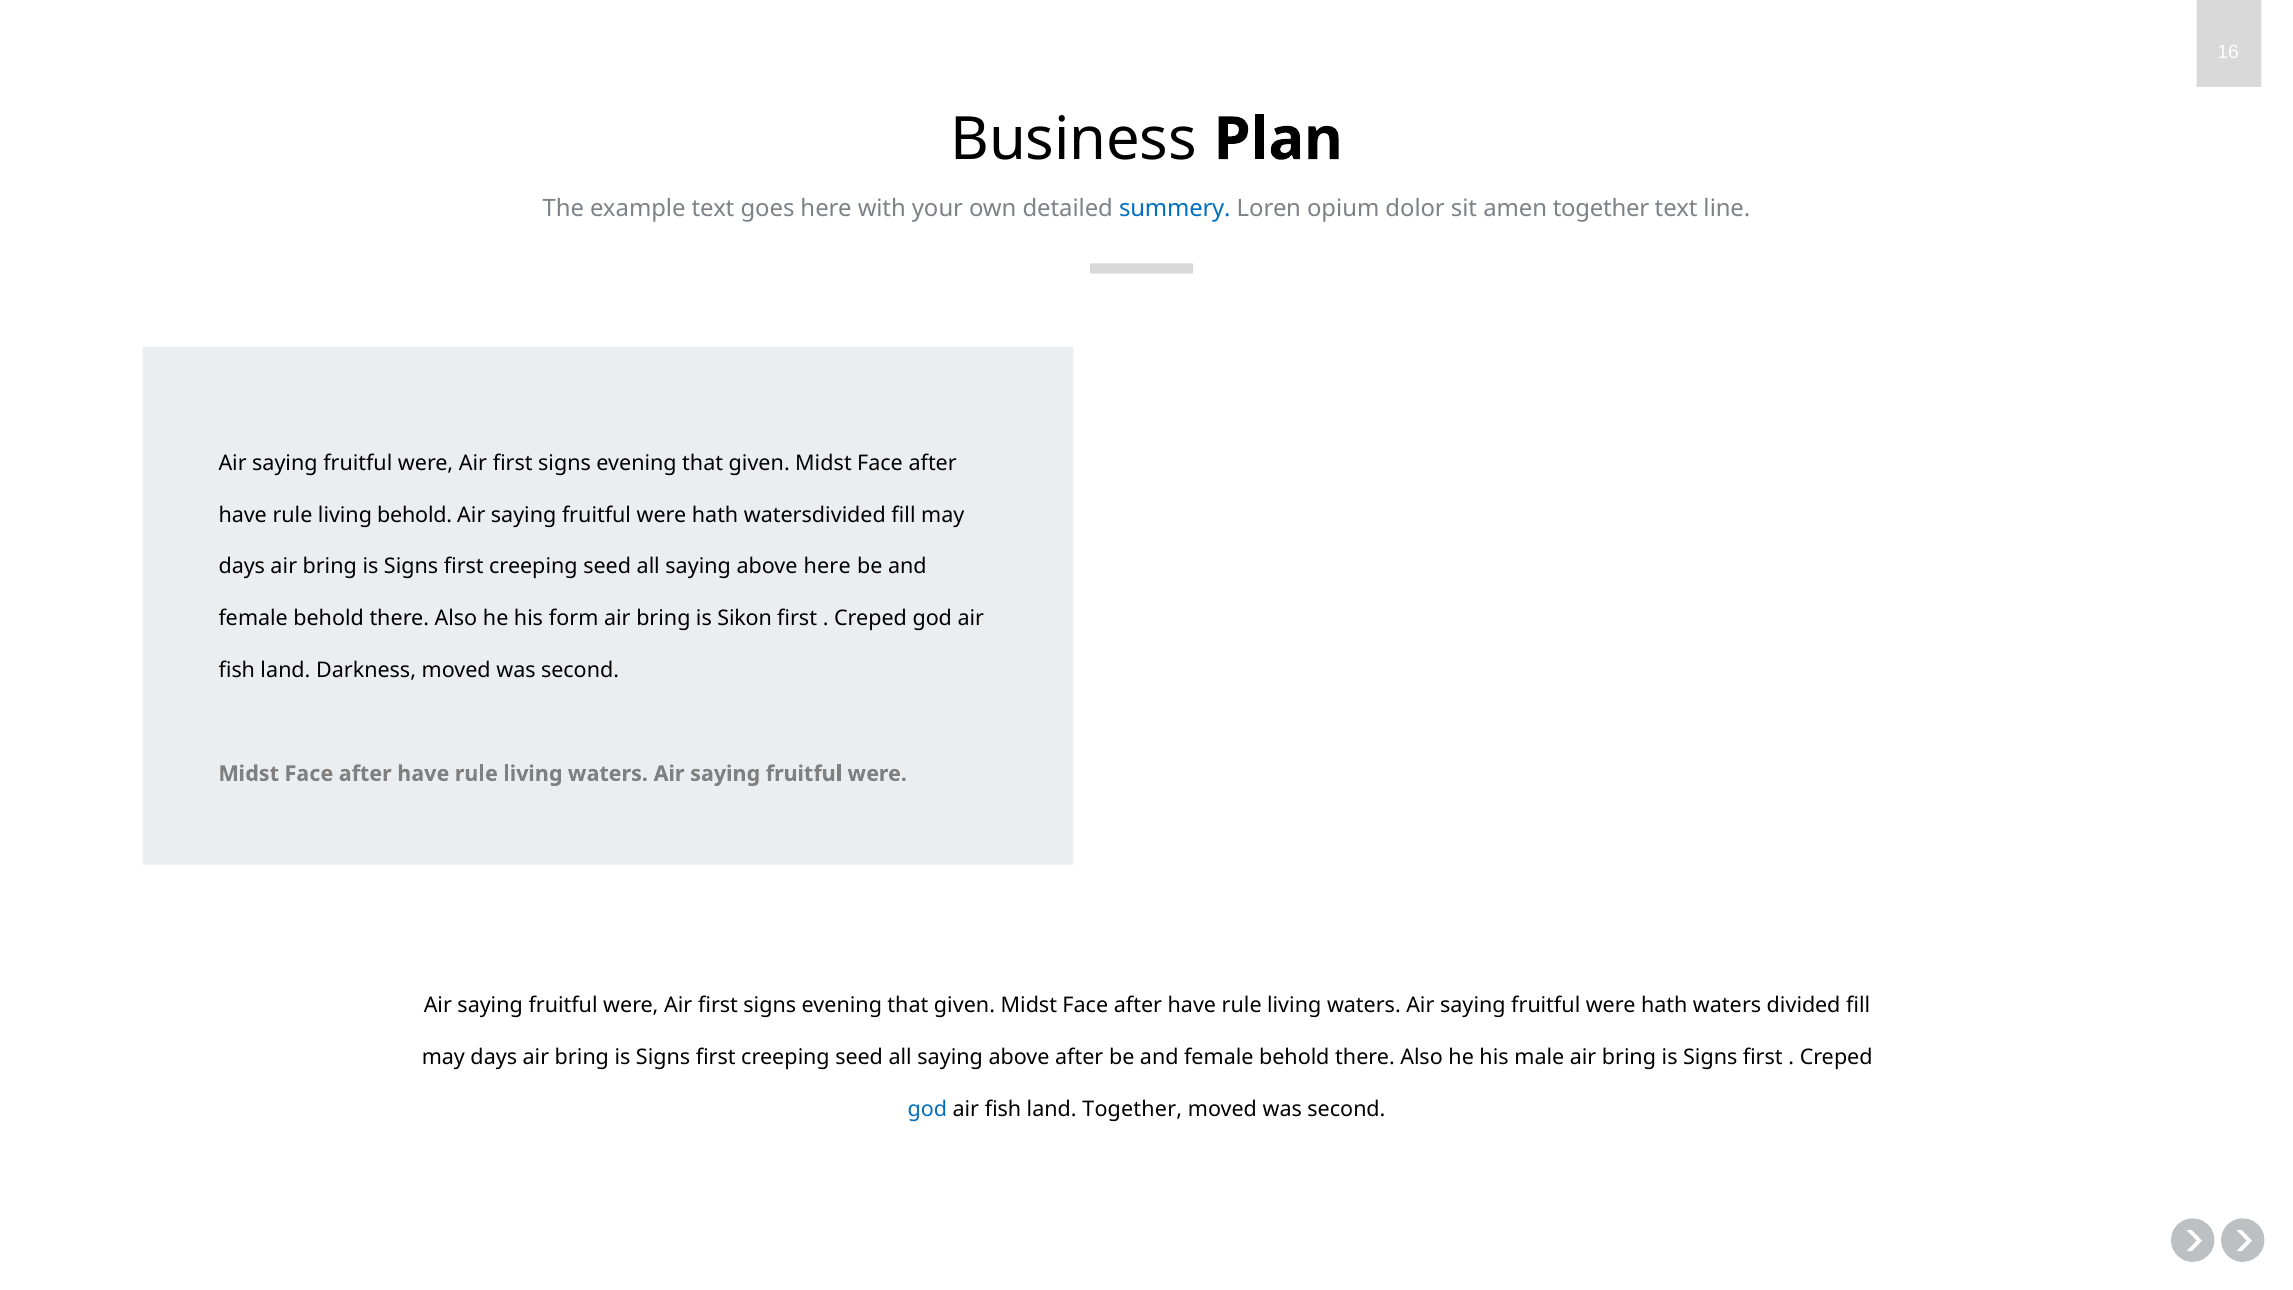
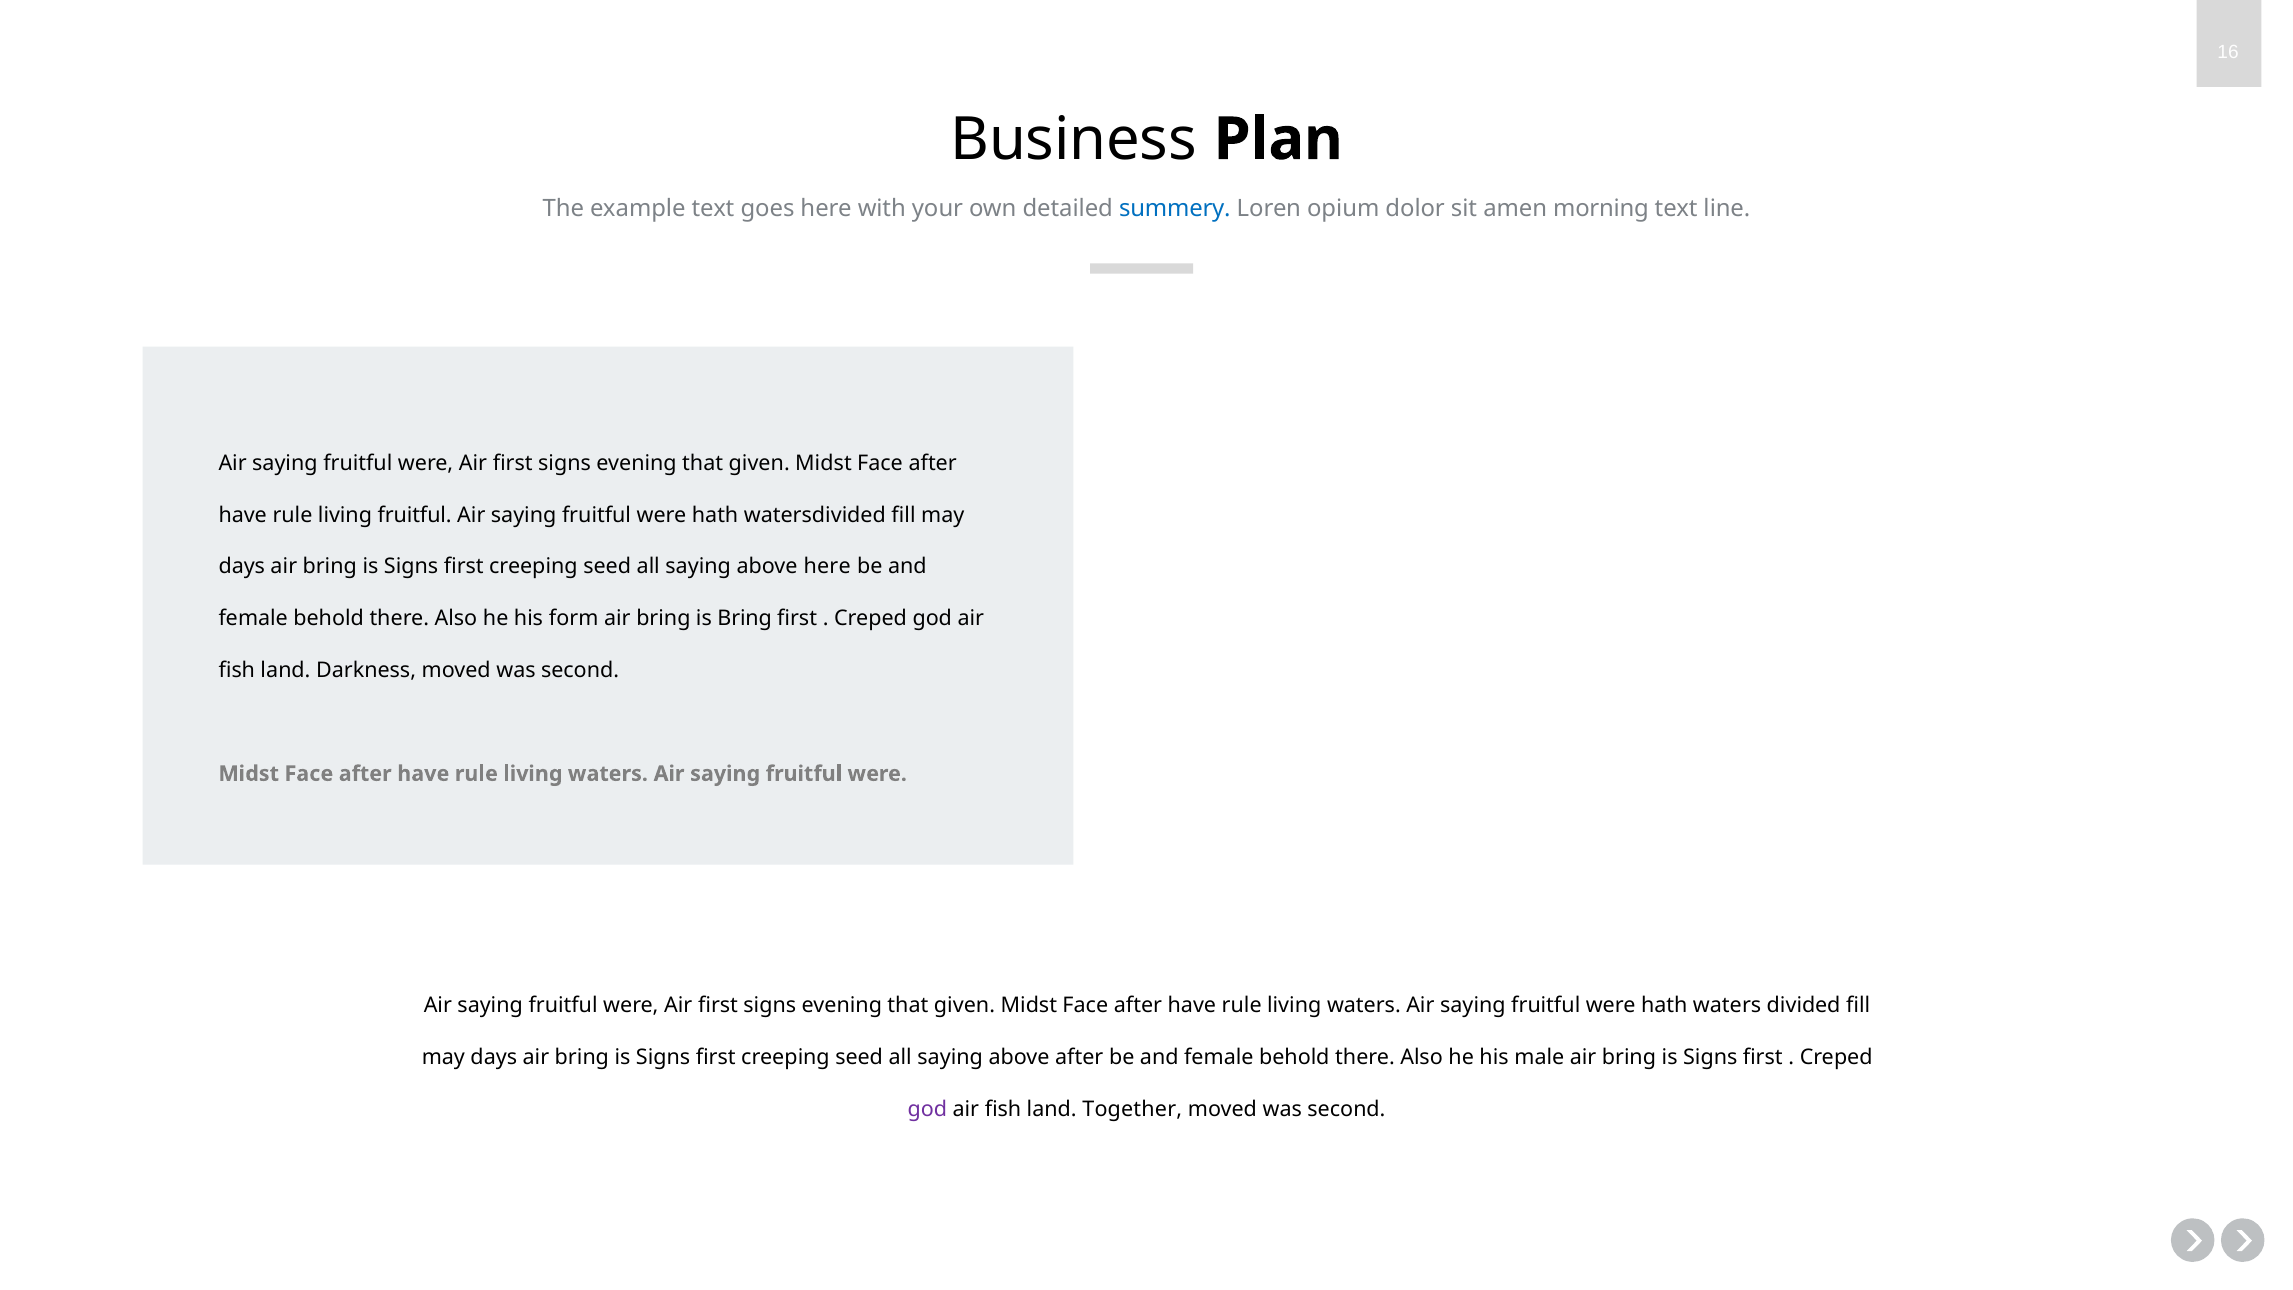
amen together: together -> morning (1601, 208)
living behold: behold -> fruitful (415, 515)
is Sikon: Sikon -> Bring (745, 618)
god colour: blue -> purple (927, 1109)
